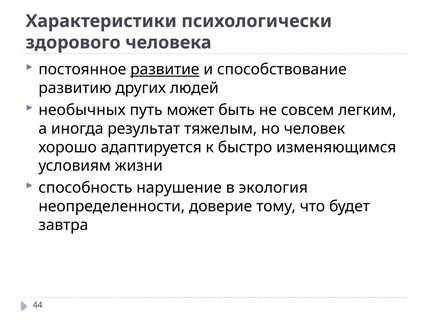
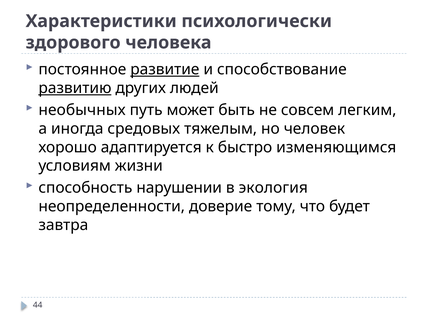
развитию underline: none -> present (75, 88)
результат: результат -> средовых (144, 129)
нарушение: нарушение -> нарушении (179, 188)
